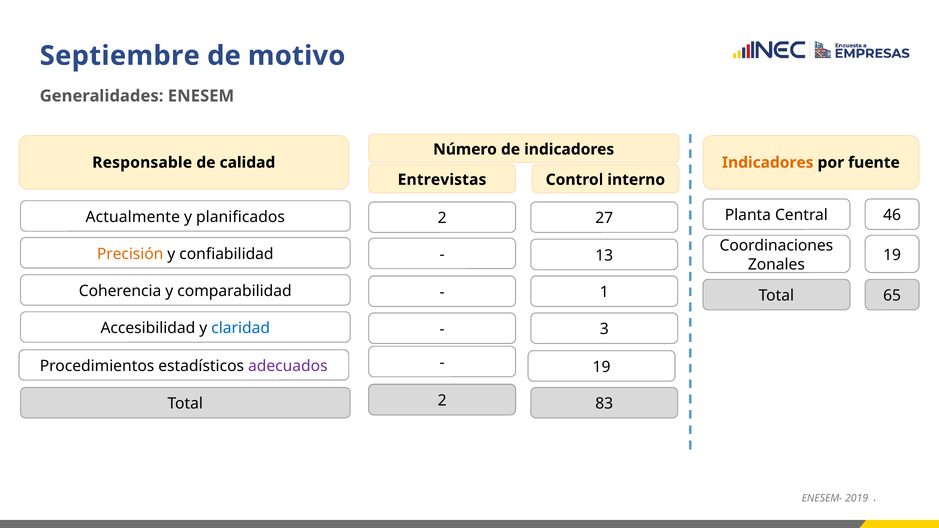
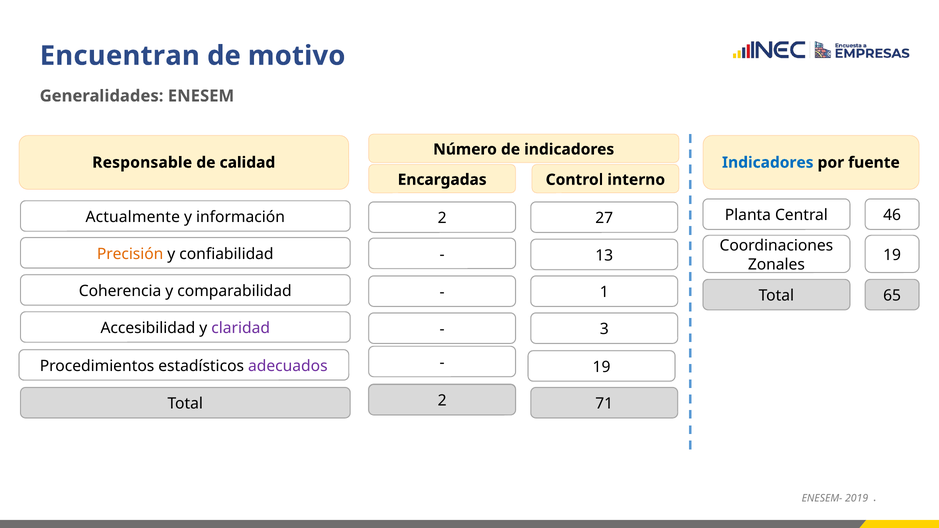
Septiembre: Septiembre -> Encuentran (120, 56)
Indicadores colour: orange -> blue (768, 163)
Entrevistas: Entrevistas -> Encargadas (442, 180)
planificados: planificados -> información (240, 217)
claridad colour: blue -> purple (241, 328)
83: 83 -> 71 (604, 404)
